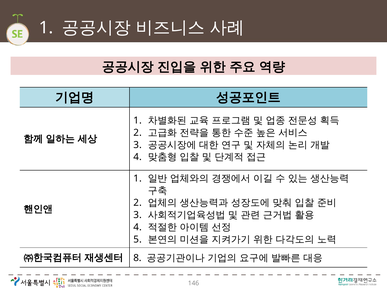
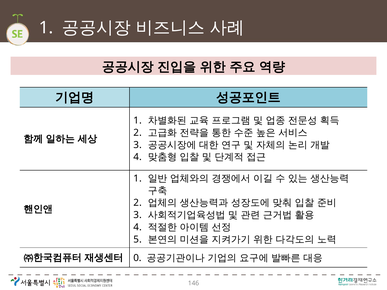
8: 8 -> 0 (137, 258)
